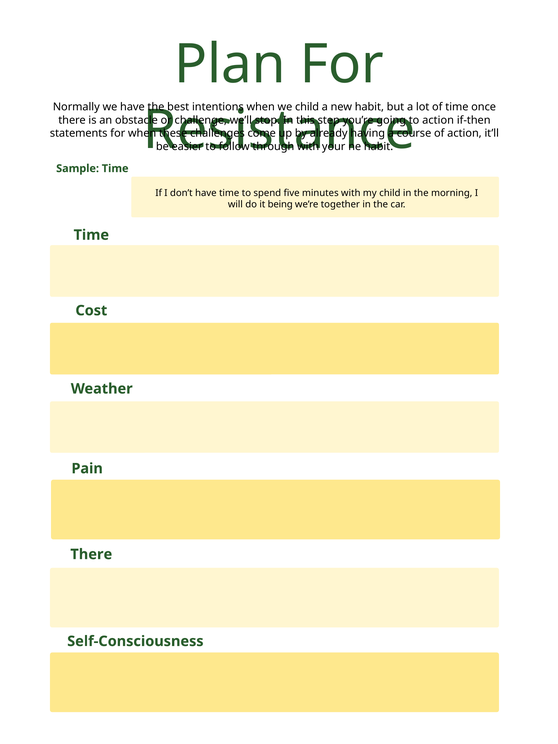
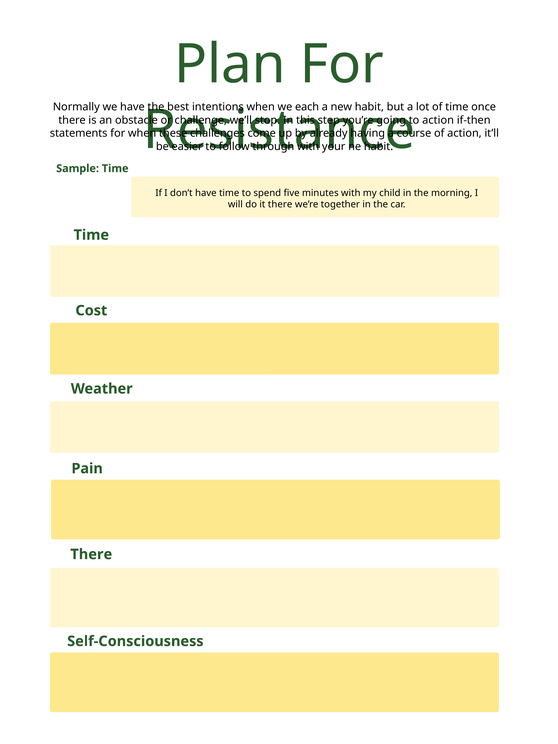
we child: child -> each (307, 107)
it being: being -> there (280, 204)
